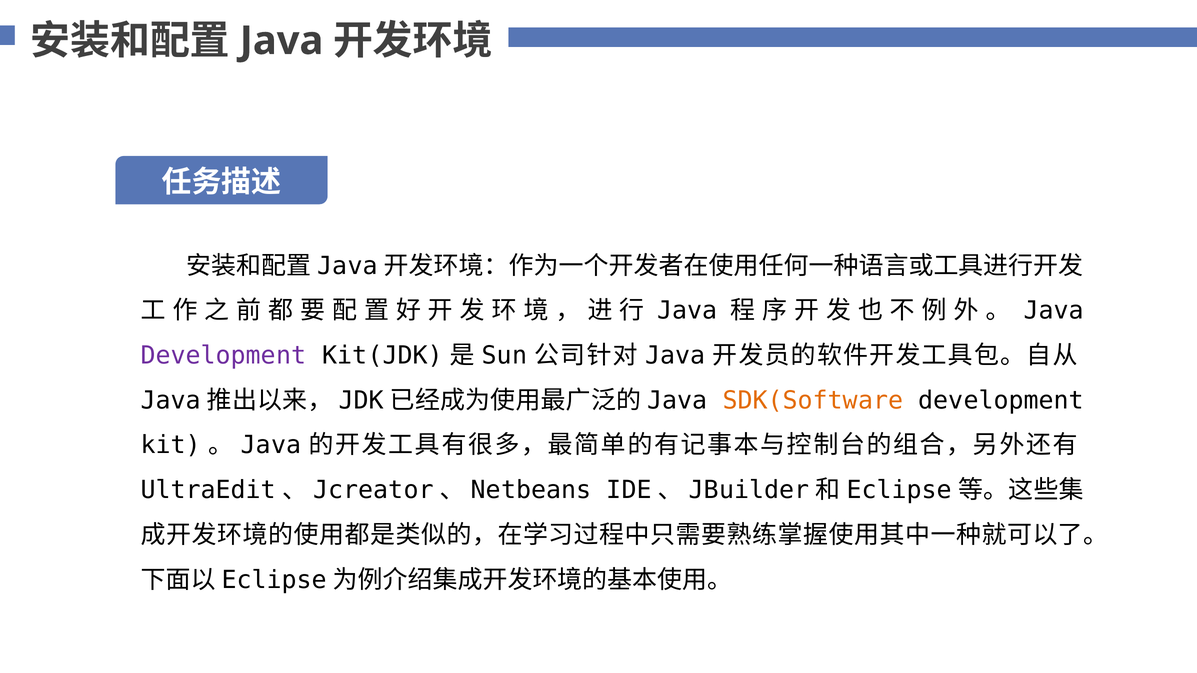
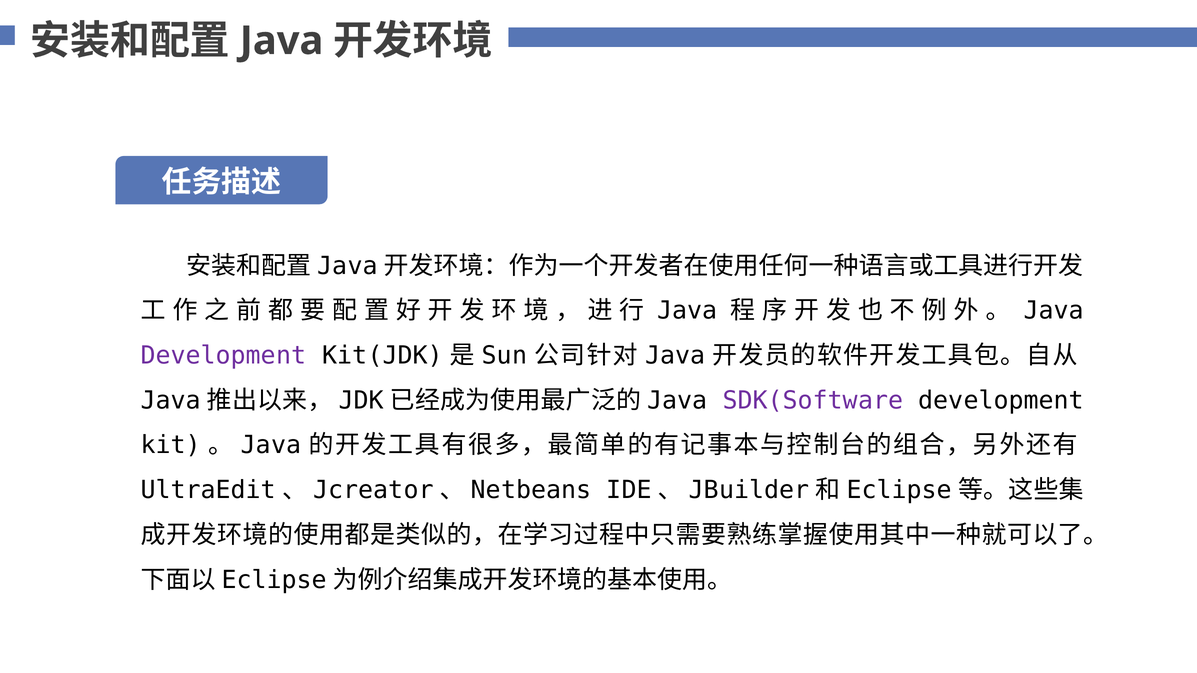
SDK(Software colour: orange -> purple (813, 401)
